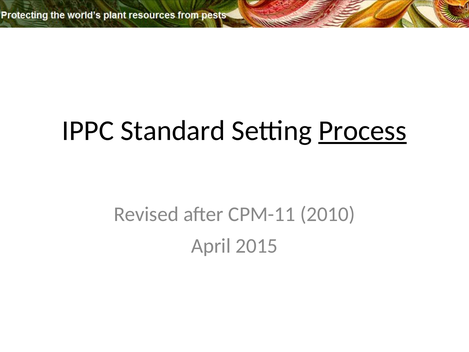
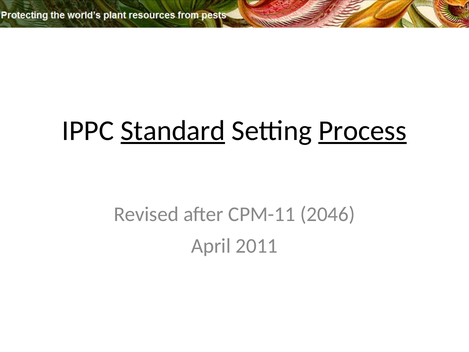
Standard underline: none -> present (173, 131)
2010: 2010 -> 2046 (328, 214)
2015: 2015 -> 2011 (257, 246)
